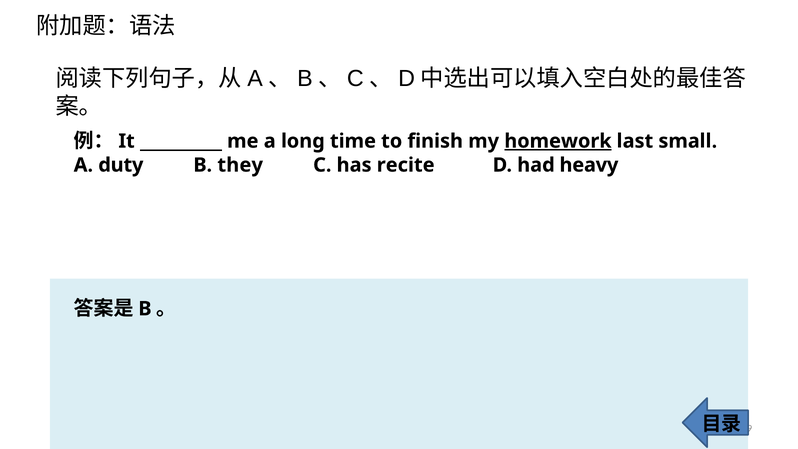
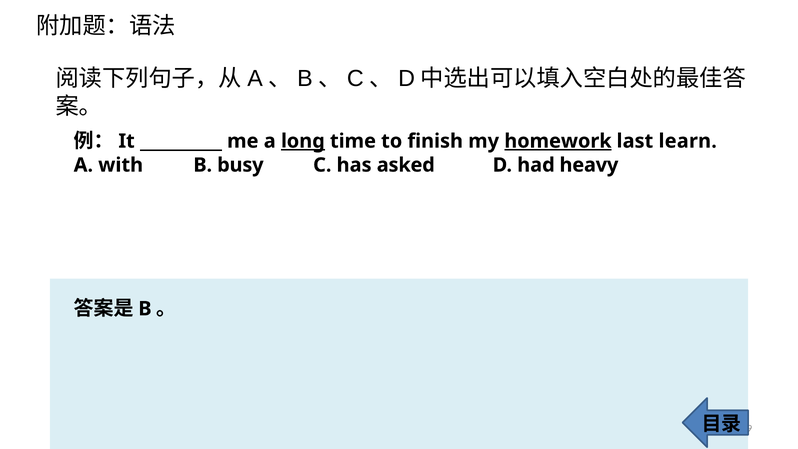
long underline: none -> present (303, 141)
small: small -> learn (688, 141)
duty: duty -> with (121, 165)
they: they -> busy (240, 165)
recite: recite -> asked (406, 165)
